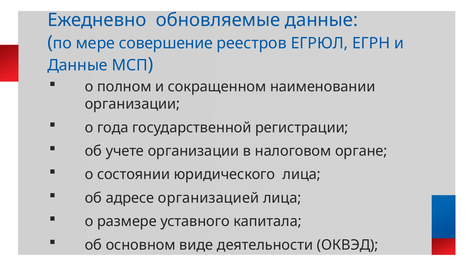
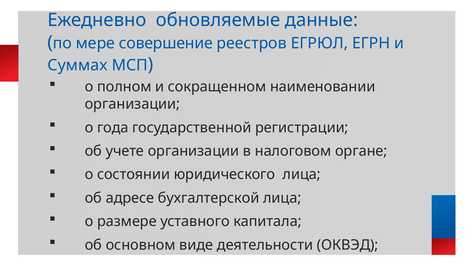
Данные: Данные -> Суммах (77, 65)
организацией: организацией -> бухгалтерской (209, 198)
